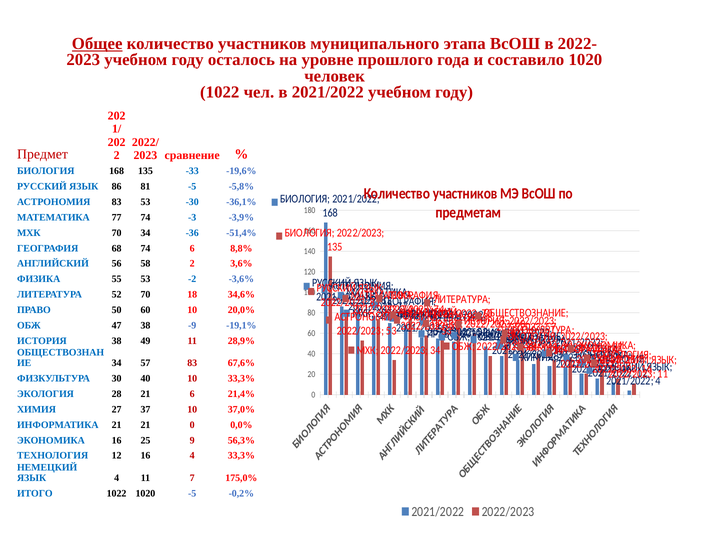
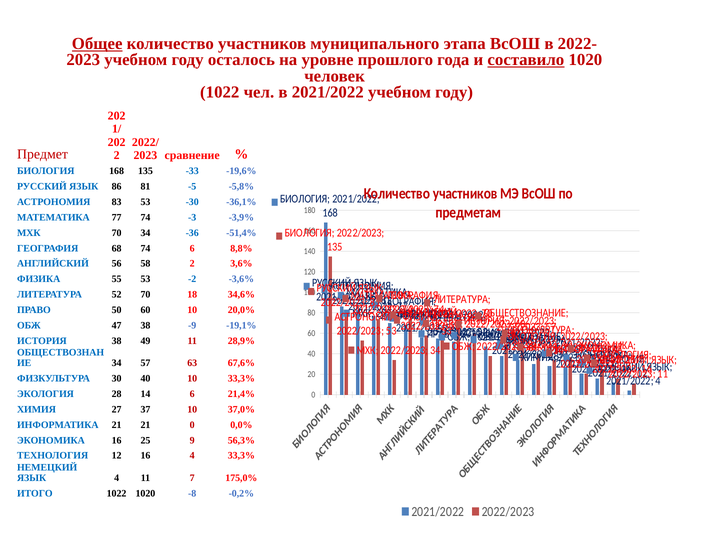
составило underline: none -> present (526, 60)
57 83: 83 -> 63 (192, 363)
28 21: 21 -> 14 (145, 394)
1020 -5: -5 -> -8 (192, 494)
